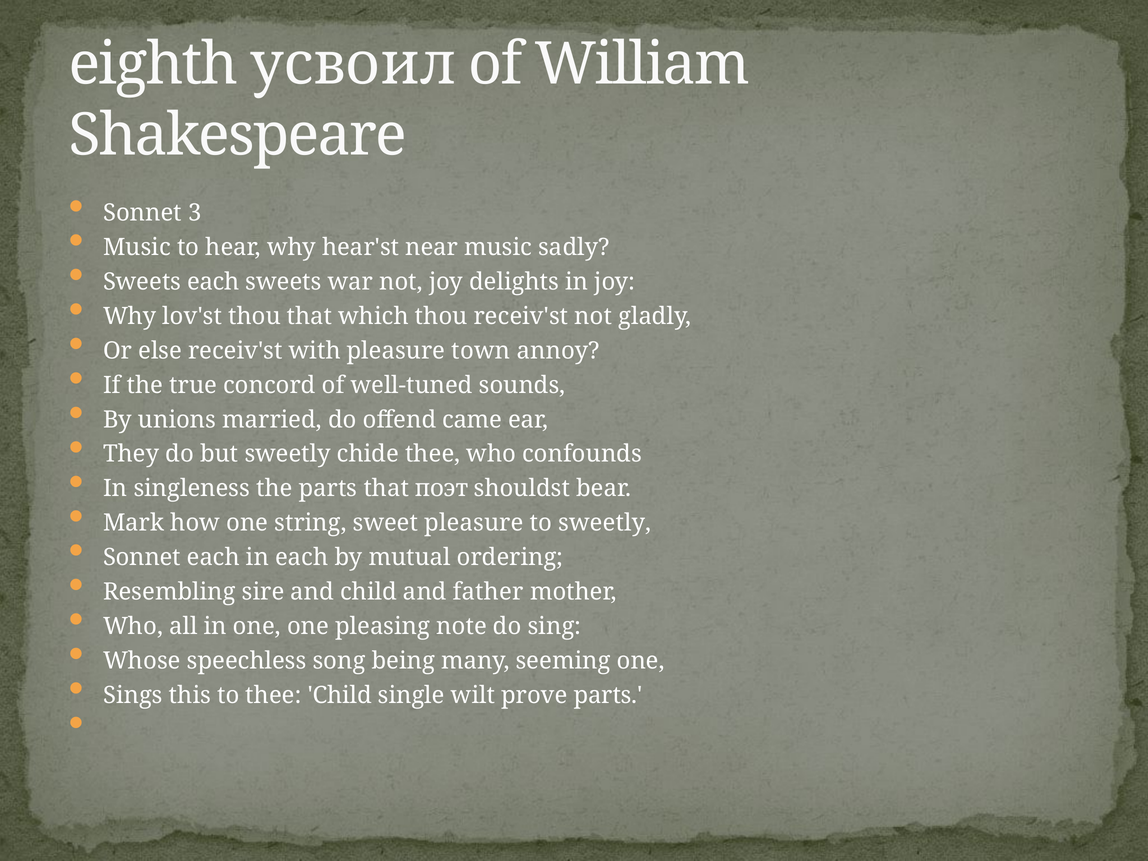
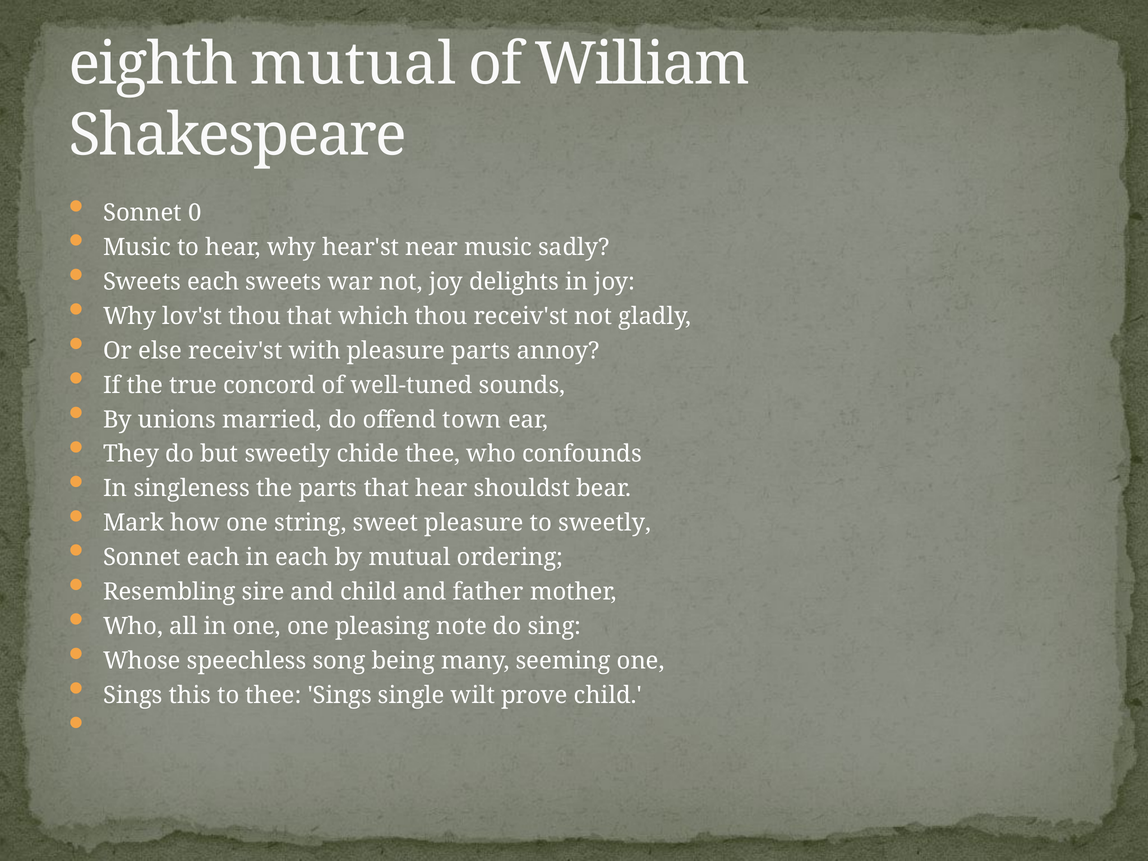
eighth усвоил: усвоил -> mutual (353, 64)
3: 3 -> 0 (195, 213)
pleasure town: town -> parts (481, 351)
came: came -> town (472, 420)
that поэт: поэт -> hear (441, 489)
thee Child: Child -> Sings (340, 695)
prove parts: parts -> child (608, 695)
